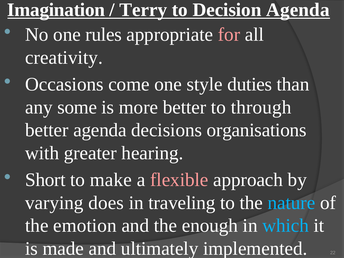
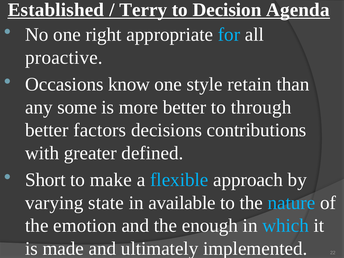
Imagination: Imagination -> Established (56, 10)
rules: rules -> right (104, 35)
for colour: pink -> light blue (229, 35)
creativity: creativity -> proactive (64, 58)
come: come -> know (129, 84)
duties: duties -> retain (250, 84)
better agenda: agenda -> factors (100, 130)
organisations: organisations -> contributions (257, 130)
hearing: hearing -> defined (152, 153)
flexible colour: pink -> light blue (179, 180)
does: does -> state (106, 203)
traveling: traveling -> available (182, 203)
